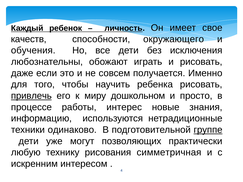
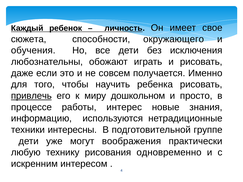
качеств: качеств -> сюжета (29, 39)
одинаково: одинаково -> интересны (72, 130)
группе underline: present -> none (208, 130)
позволяющих: позволяющих -> воображения (131, 141)
симметричная: симметричная -> одновременно (169, 153)
